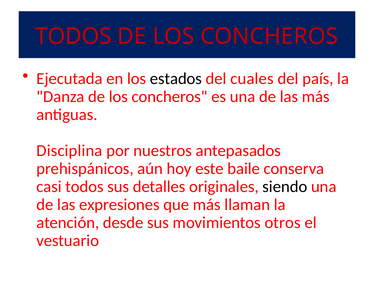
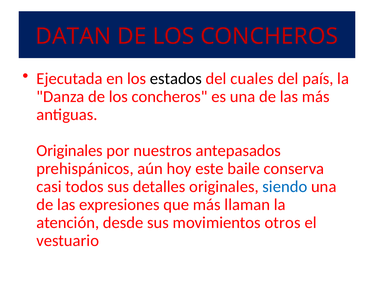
TODOS: TODOS -> DATAN (73, 36)
Disciplina: Disciplina -> Originales (70, 150)
siendo colour: black -> blue (285, 186)
